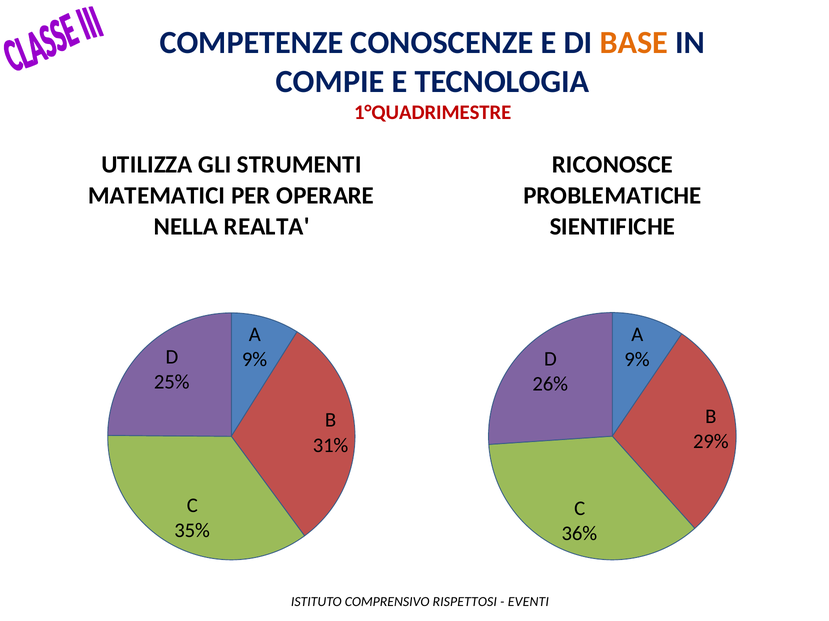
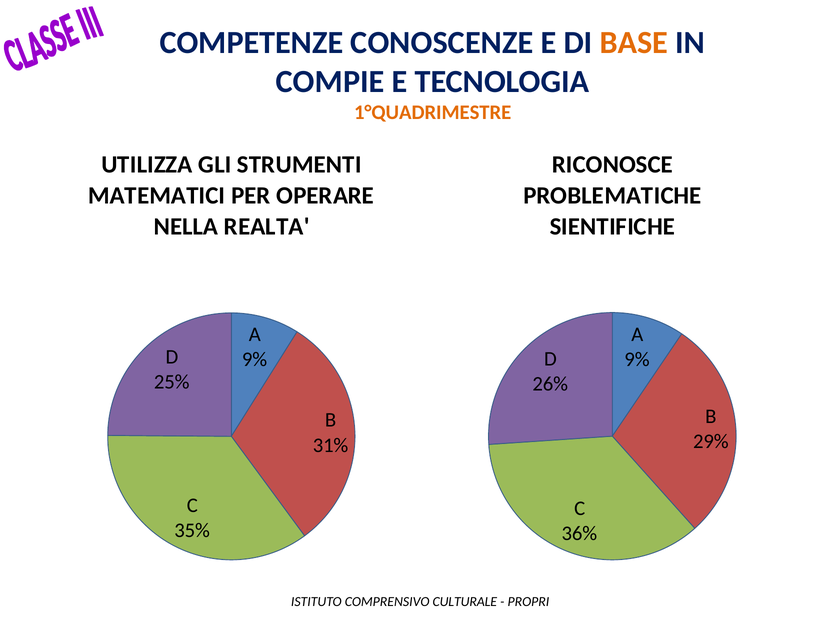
1°QUADRIMESTRE colour: red -> orange (433, 113)
RISPETTOSI: RISPETTOSI -> CULTURALE (465, 603)
EVENTI: EVENTI -> PROPRI (528, 603)
